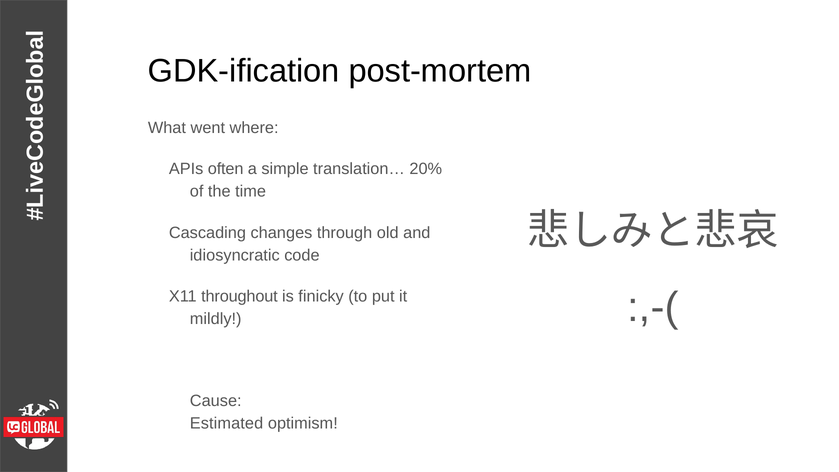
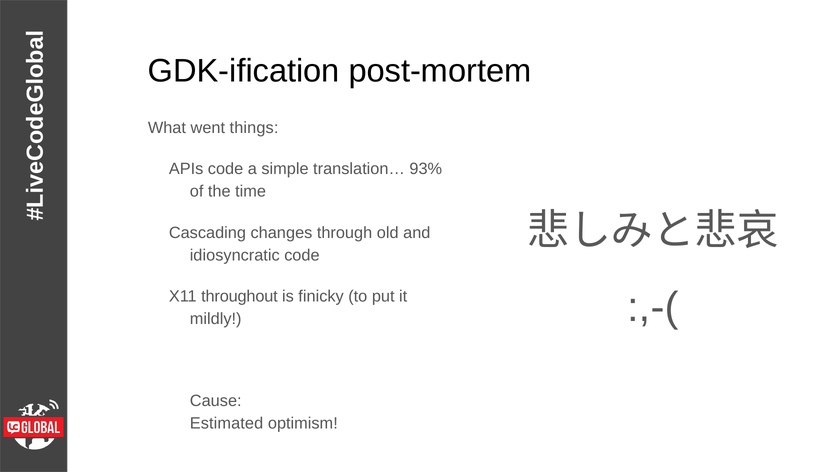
where: where -> things (254, 128)
APIs often: often -> code (226, 169)
20%: 20% -> 93% (426, 169)
